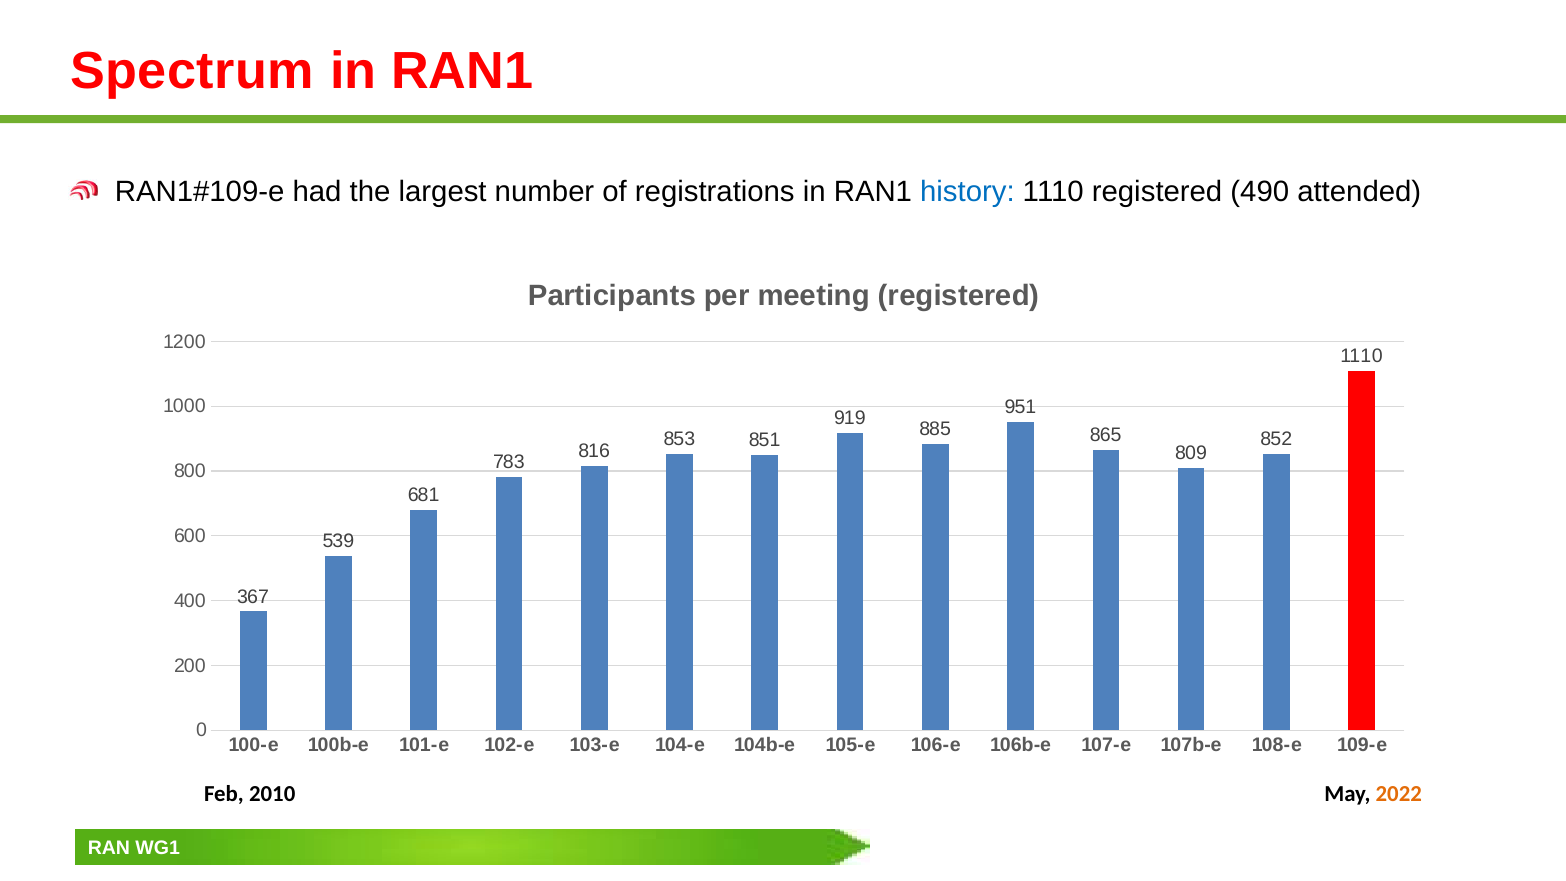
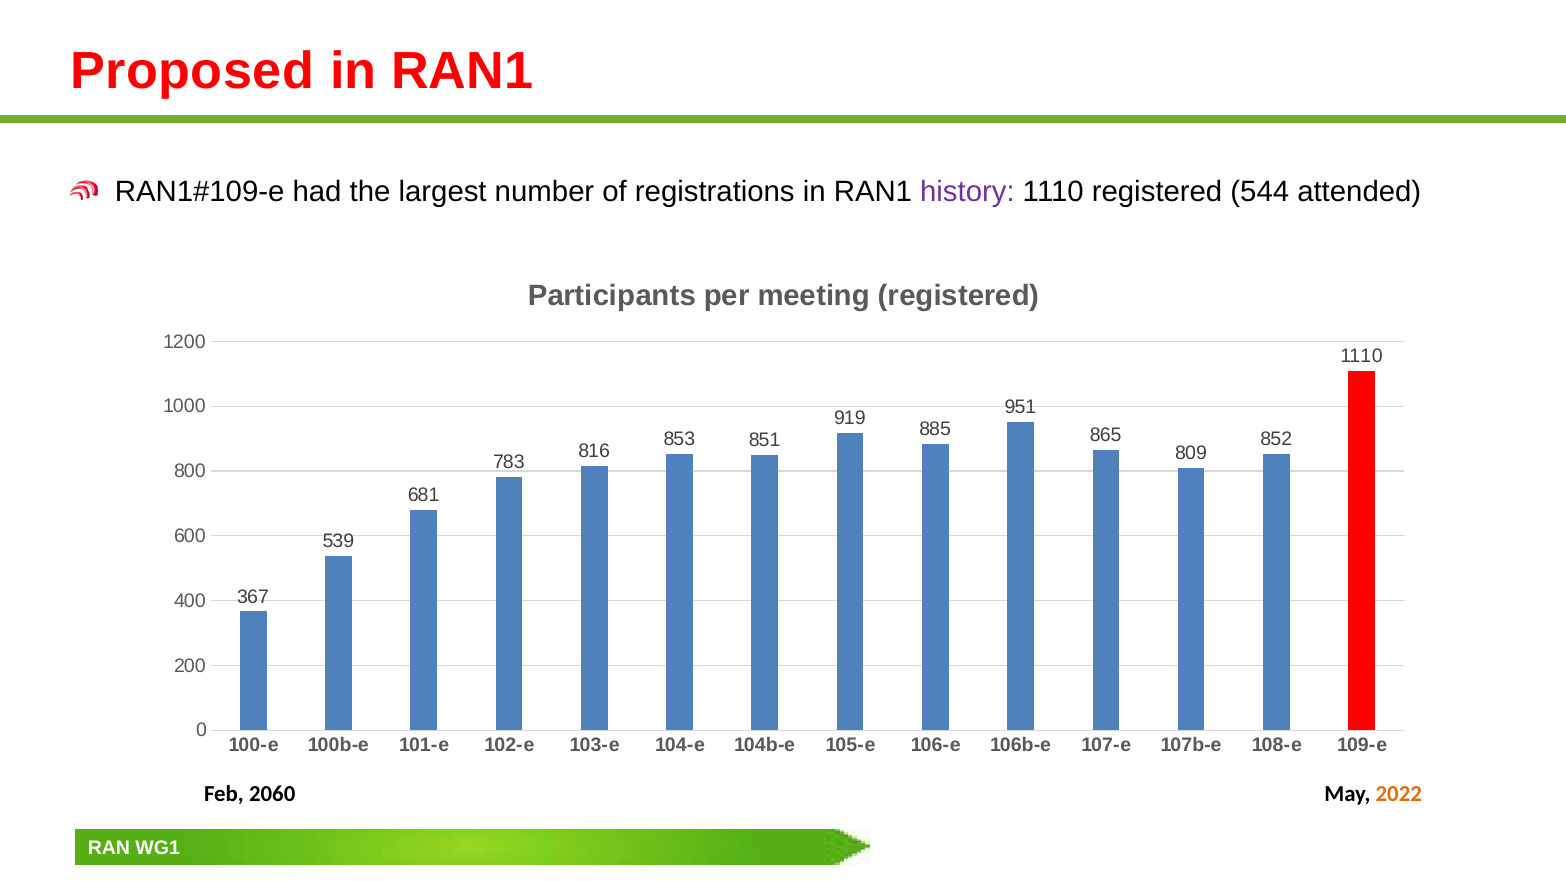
Spectrum: Spectrum -> Proposed (192, 72)
history colour: blue -> purple (967, 191)
490: 490 -> 544 (1260, 191)
2010: 2010 -> 2060 (272, 794)
